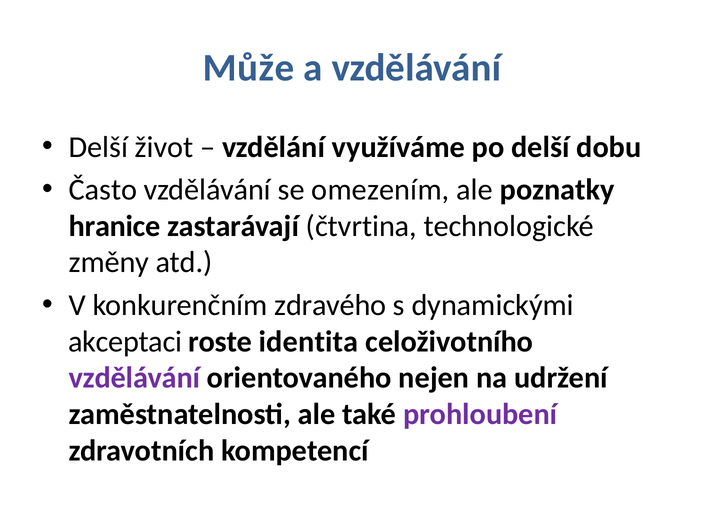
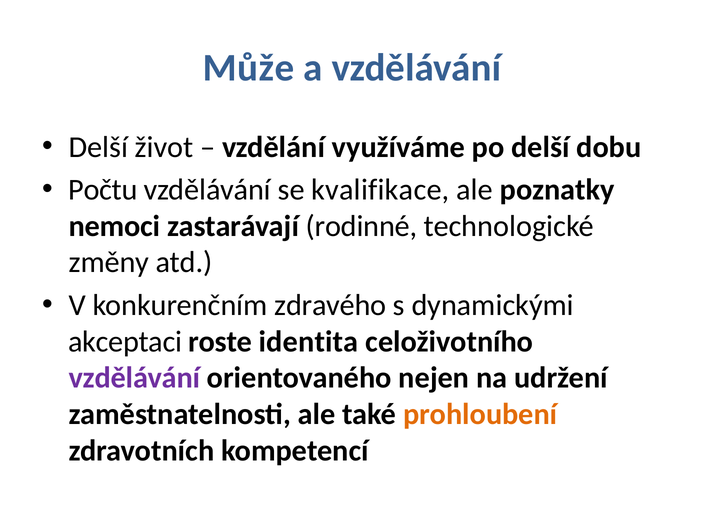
Často: Často -> Počtu (103, 190)
omezením: omezením -> kvalifikace (380, 190)
hranice: hranice -> nemoci (115, 226)
čtvrtina: čtvrtina -> rodinné (362, 226)
prohloubení colour: purple -> orange (480, 414)
